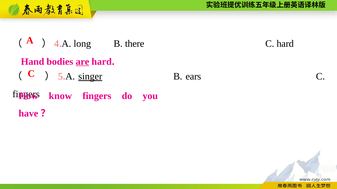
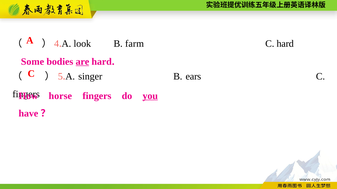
long: long -> look (82, 44)
there: there -> farm (135, 44)
Hand: Hand -> Some (32, 62)
singer underline: present -> none (90, 77)
know: know -> horse (60, 96)
you underline: none -> present (150, 96)
